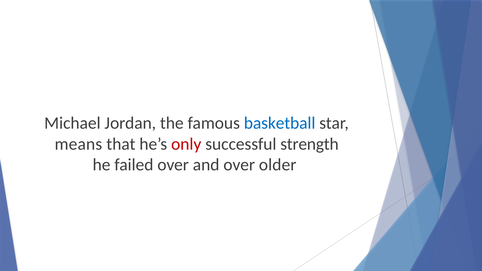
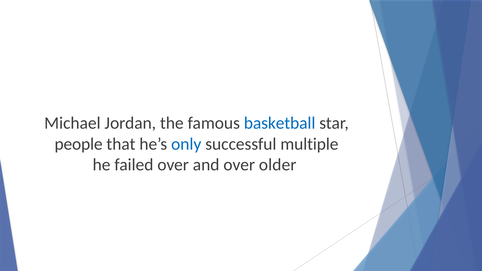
means: means -> people (79, 144)
only colour: red -> blue (186, 144)
strength: strength -> multiple (309, 144)
